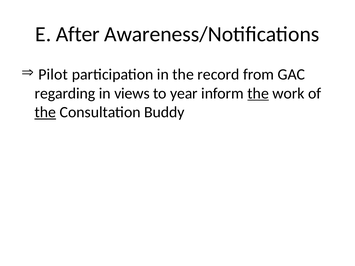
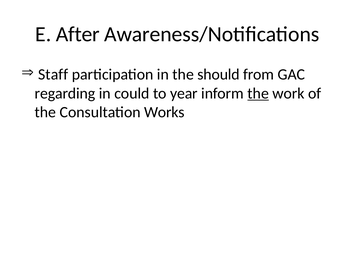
Pilot: Pilot -> Staff (53, 74)
record: record -> should (219, 74)
views: views -> could (132, 93)
the underline: present -> none (45, 112)
Buddy: Buddy -> Works (164, 112)
